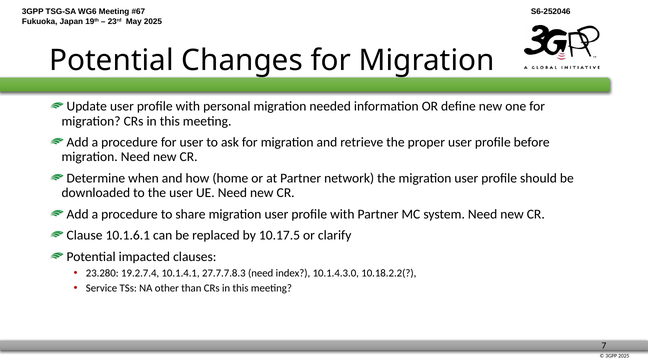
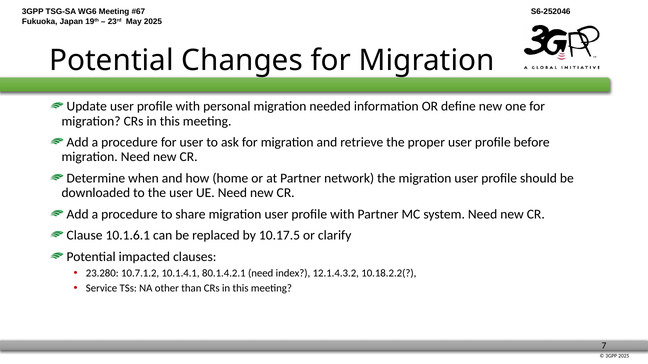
19.2.7.4: 19.2.7.4 -> 10.7.1.2 (140, 274)
27.7.7.8.3: 27.7.7.8.3 -> 80.1.4.2.1 (224, 274)
10.1.4.3.0: 10.1.4.3.0 -> 12.1.4.3.2 (336, 274)
